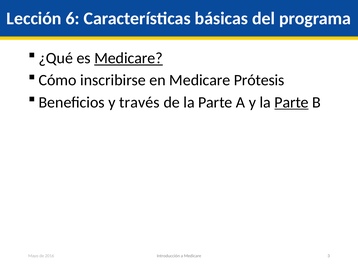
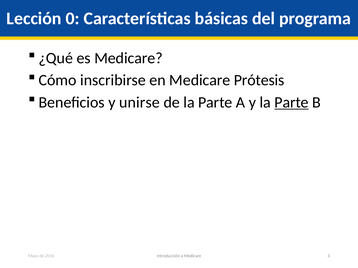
6: 6 -> 0 (73, 19)
Medicare underline: present -> none (128, 58)
través: través -> unirse (139, 102)
